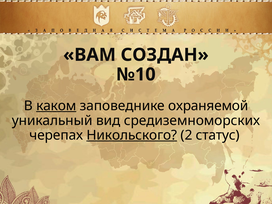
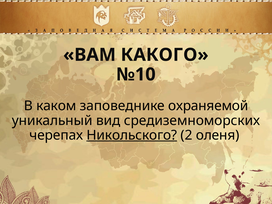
СОЗДАН: СОЗДАН -> КАКОГО (165, 55)
каком underline: present -> none (56, 106)
статус: статус -> оленя (218, 135)
